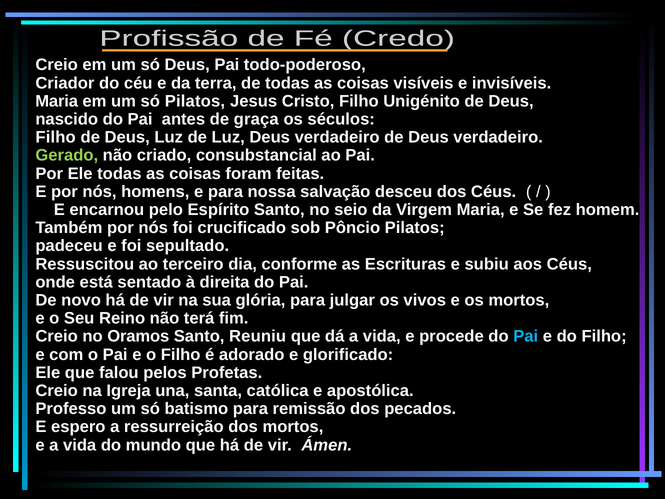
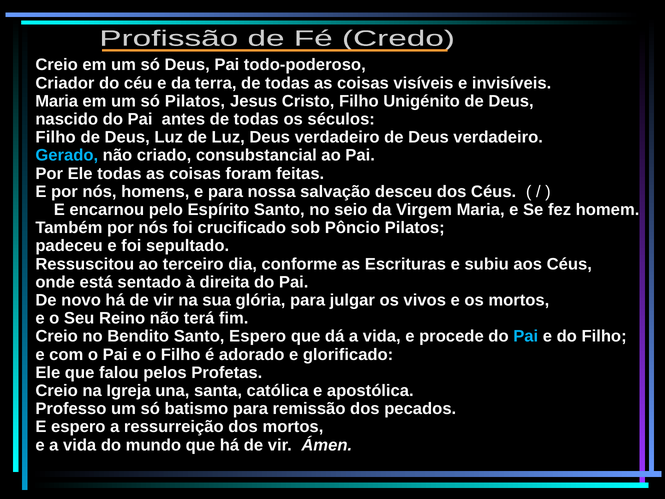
antes de graça: graça -> todas (256, 119)
Gerado colour: light green -> light blue (67, 155)
Oramos: Oramos -> Bendito (138, 336)
Santo Reuniu: Reuniu -> Espero (258, 336)
